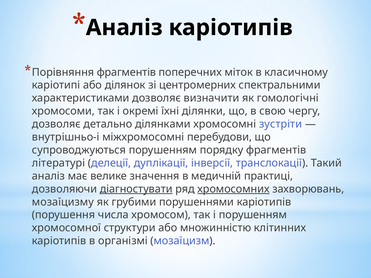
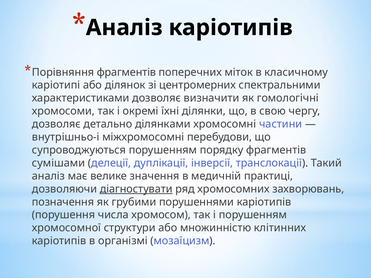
зустріти: зустріти -> частини (281, 124)
літературі: літературі -> сумішами (59, 163)
хромосомних underline: present -> none (234, 189)
мозаїцизму: мозаїцизму -> позначення (63, 202)
